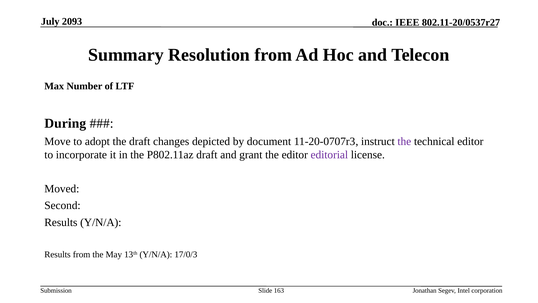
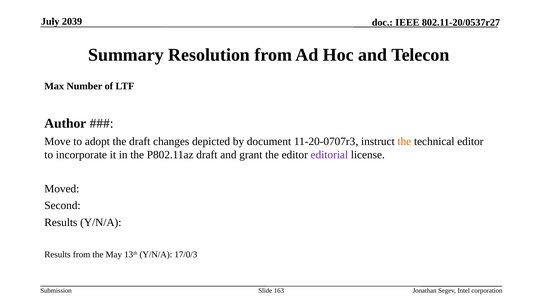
2093: 2093 -> 2039 (72, 21)
During: During -> Author (65, 123)
the colour: purple -> orange (404, 141)
